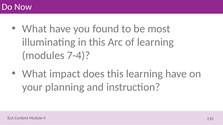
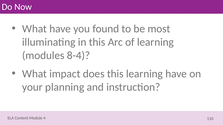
7-4: 7-4 -> 8-4 (79, 56)
